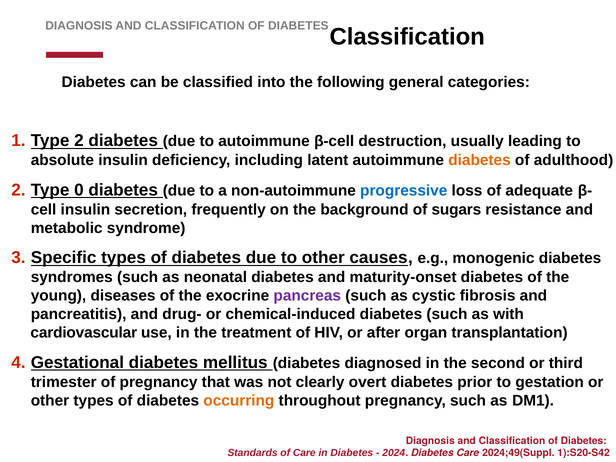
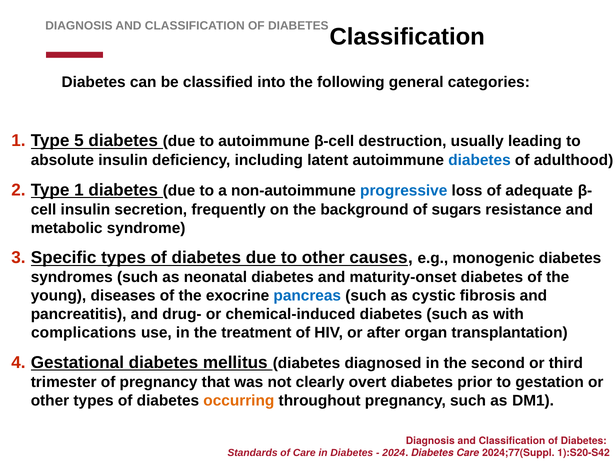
Type 2: 2 -> 5 (79, 141)
diabetes colour: orange -> blue (479, 160)
Type 0: 0 -> 1 (79, 190)
pancreas colour: purple -> blue (307, 296)
cardiovascular: cardiovascular -> complications (84, 333)
2024;49(Suppl: 2024;49(Suppl -> 2024;77(Suppl (518, 453)
